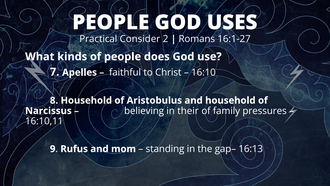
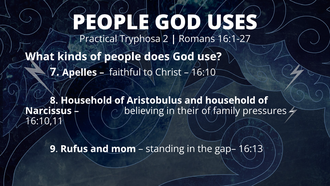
Consider: Consider -> Tryphosa (140, 39)
